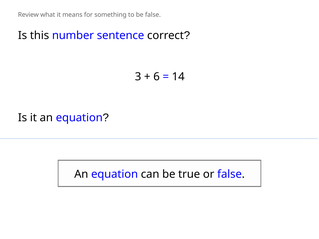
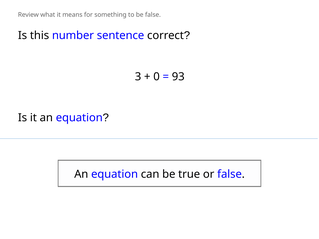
6: 6 -> 0 (157, 77)
14: 14 -> 93 (178, 77)
